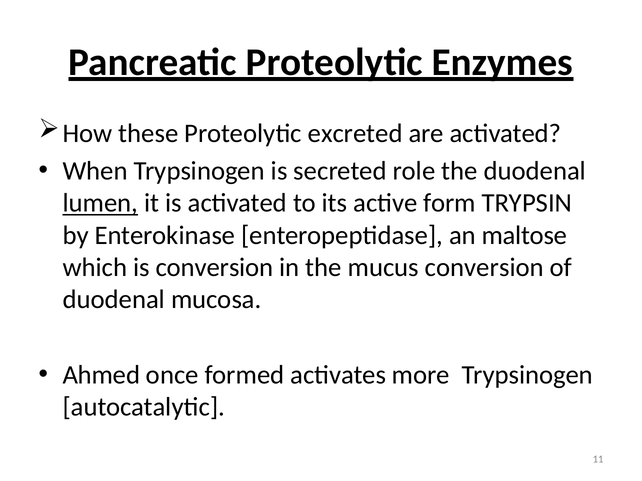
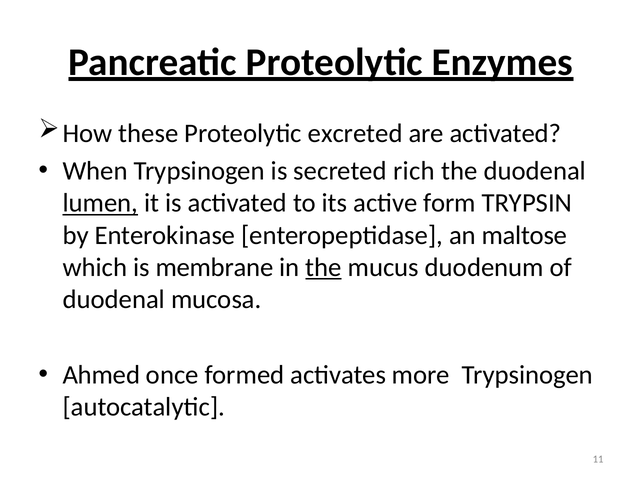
role: role -> rich (414, 171)
is conversion: conversion -> membrane (215, 268)
the underline: none -> present (324, 268)
mucus conversion: conversion -> duodenum (484, 268)
